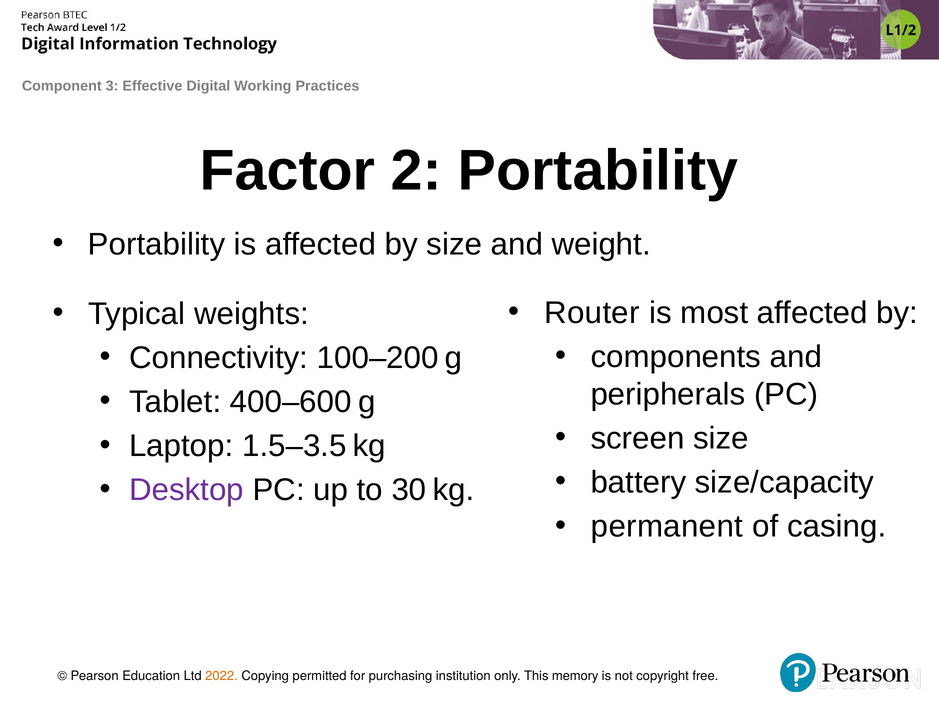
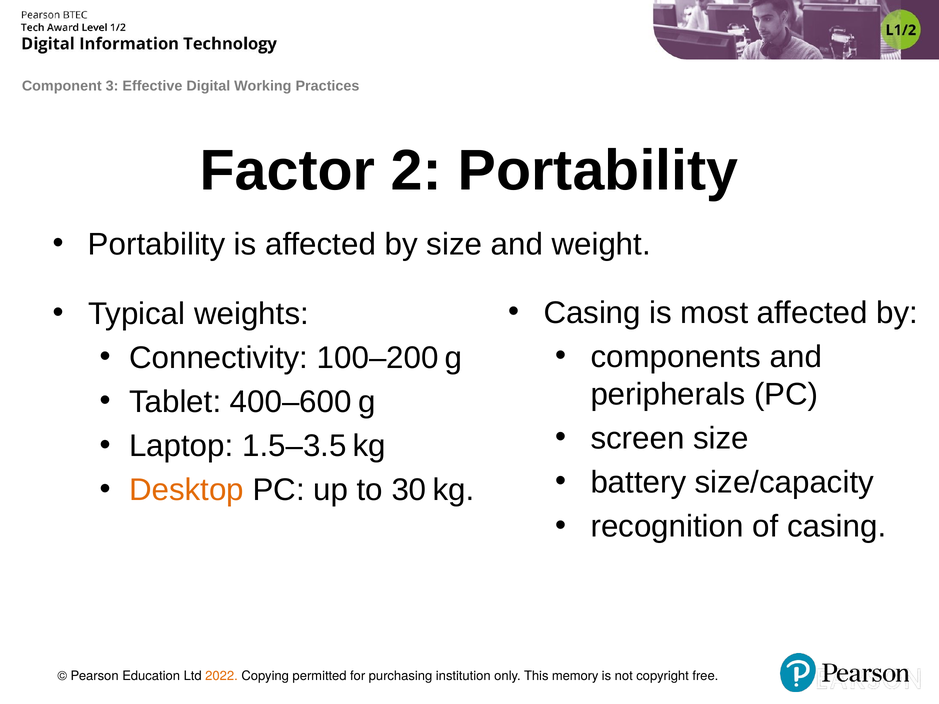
Router: Router -> Casing (592, 313)
Desktop colour: purple -> orange (186, 490)
permanent: permanent -> recognition (667, 527)
